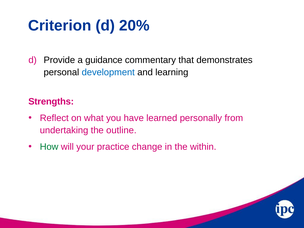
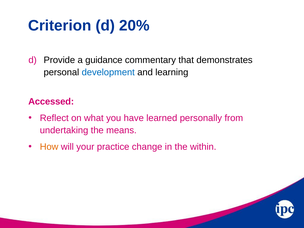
Strengths: Strengths -> Accessed (51, 101)
outline: outline -> means (121, 130)
How colour: green -> orange (49, 147)
